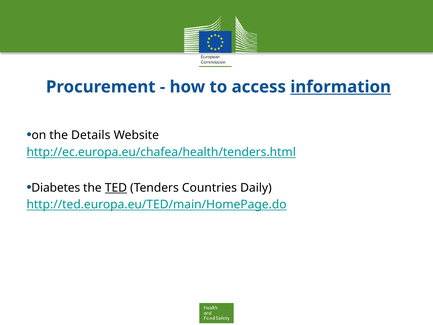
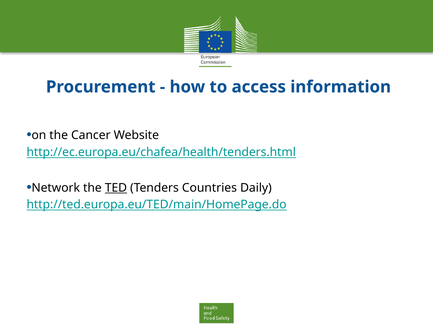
information underline: present -> none (341, 87)
Details: Details -> Cancer (91, 135)
Diabetes: Diabetes -> Network (56, 188)
